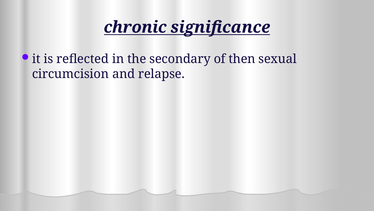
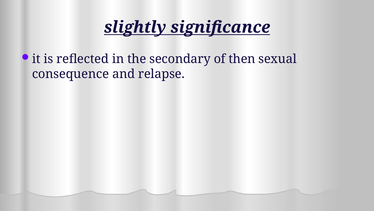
chronic: chronic -> slightly (135, 27)
circumcision: circumcision -> consequence (70, 74)
